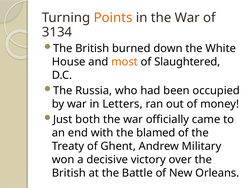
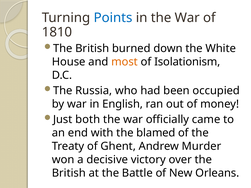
Points colour: orange -> blue (113, 18)
3134: 3134 -> 1810 (57, 32)
Slaughtered: Slaughtered -> Isolationism (187, 62)
Letters: Letters -> English (123, 104)
Military: Military -> Murder (202, 146)
